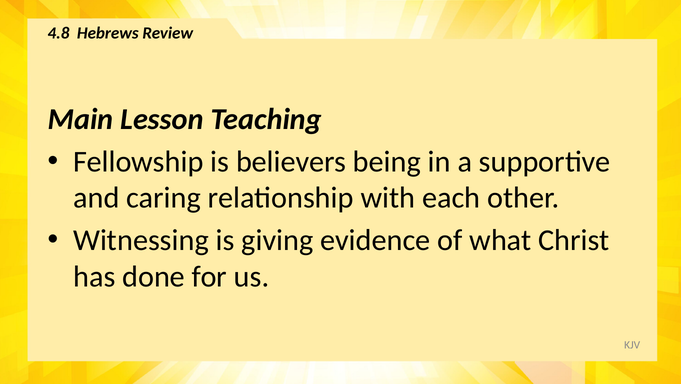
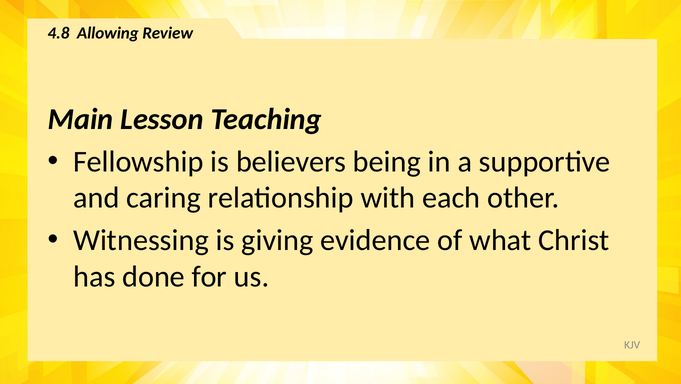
Hebrews: Hebrews -> Allowing (108, 33)
